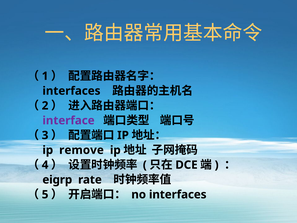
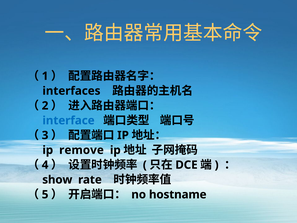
interface colour: purple -> blue (69, 120)
eigrp: eigrp -> show (57, 180)
no interfaces: interfaces -> hostname (178, 194)
